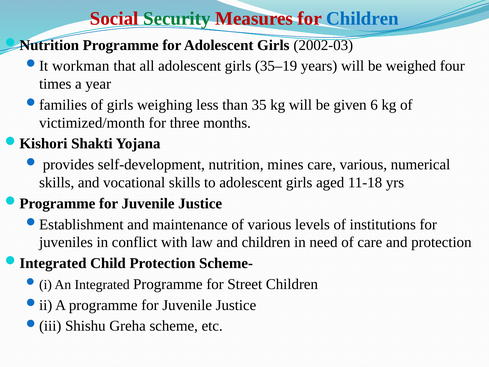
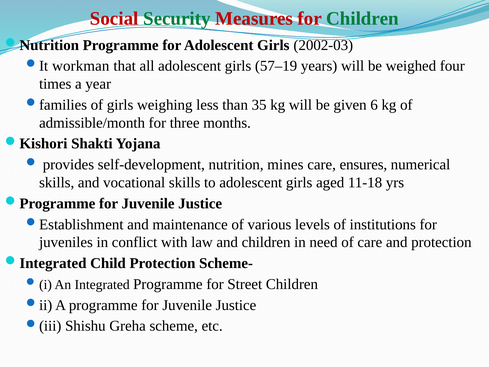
Children colour: blue -> green (363, 18)
35–19: 35–19 -> 57–19 (276, 66)
victimized/month: victimized/month -> admissible/month (92, 123)
care various: various -> ensures (363, 165)
